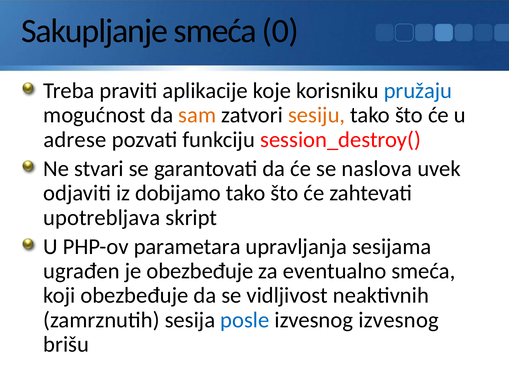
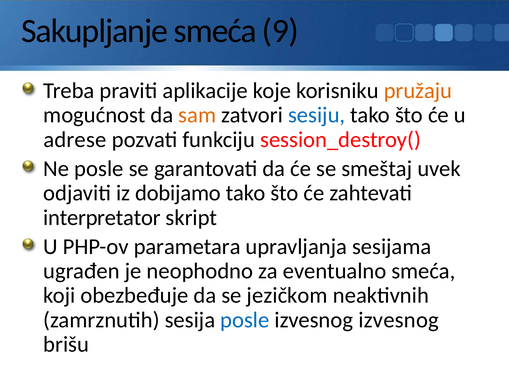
0: 0 -> 9 (280, 31)
pružaju colour: blue -> orange (418, 91)
sesiju colour: orange -> blue (317, 115)
Ne stvari: stvari -> posle (99, 169)
naslova: naslova -> smeštaj (377, 169)
upotrebljava: upotrebljava -> interpretator (102, 217)
je obezbeđuje: obezbeđuje -> neophodno (200, 271)
vidljivost: vidljivost -> jezičkom (287, 295)
